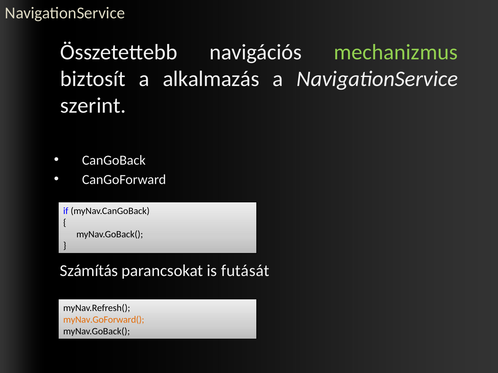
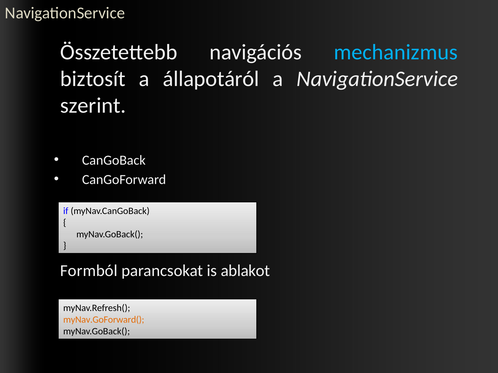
mechanizmus colour: light green -> light blue (396, 52)
alkalmazás: alkalmazás -> állapotáról (211, 79)
Számítás: Számítás -> Formból (89, 271)
futását: futását -> ablakot (245, 271)
